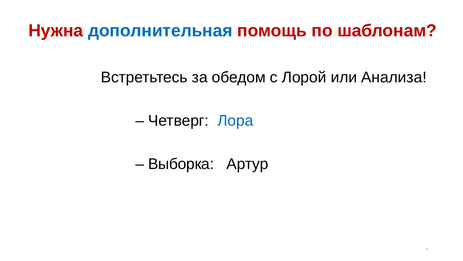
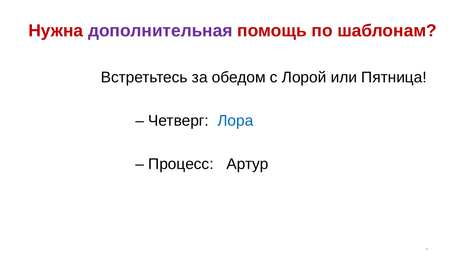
дополнительная colour: blue -> purple (160, 31)
Анализа: Анализа -> Пятница (394, 77)
Выборка: Выборка -> Процесс (181, 164)
